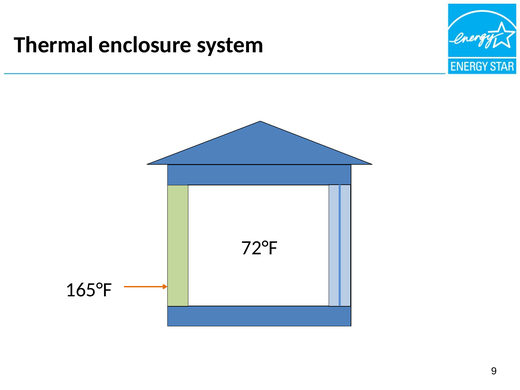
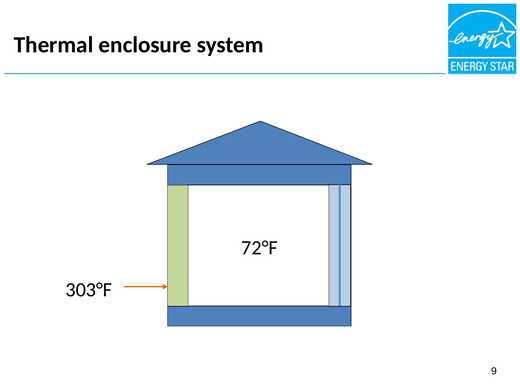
165°F: 165°F -> 303°F (89, 290)
